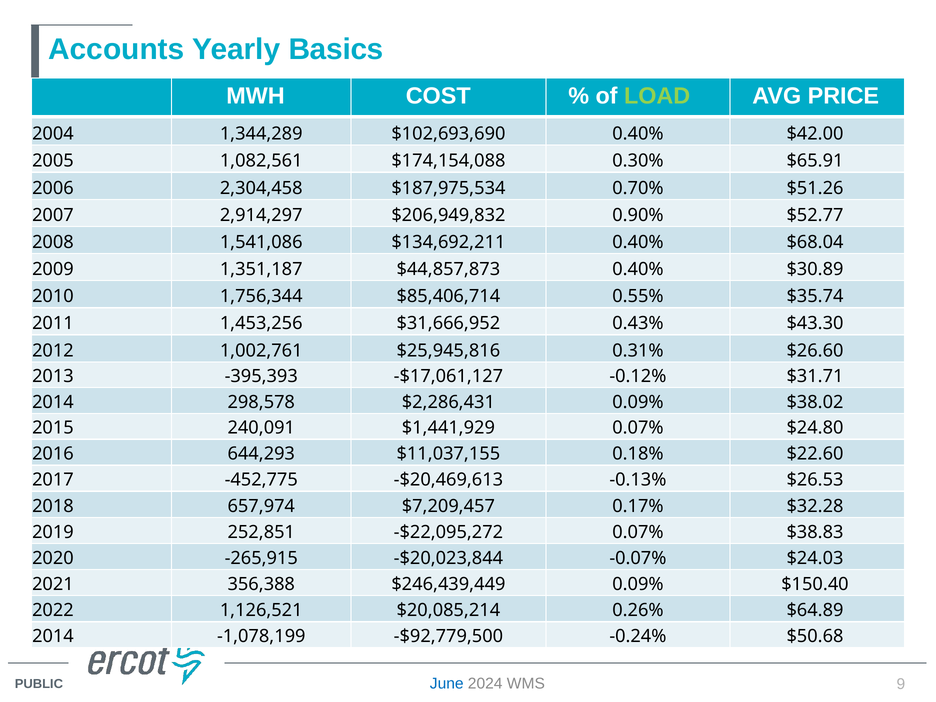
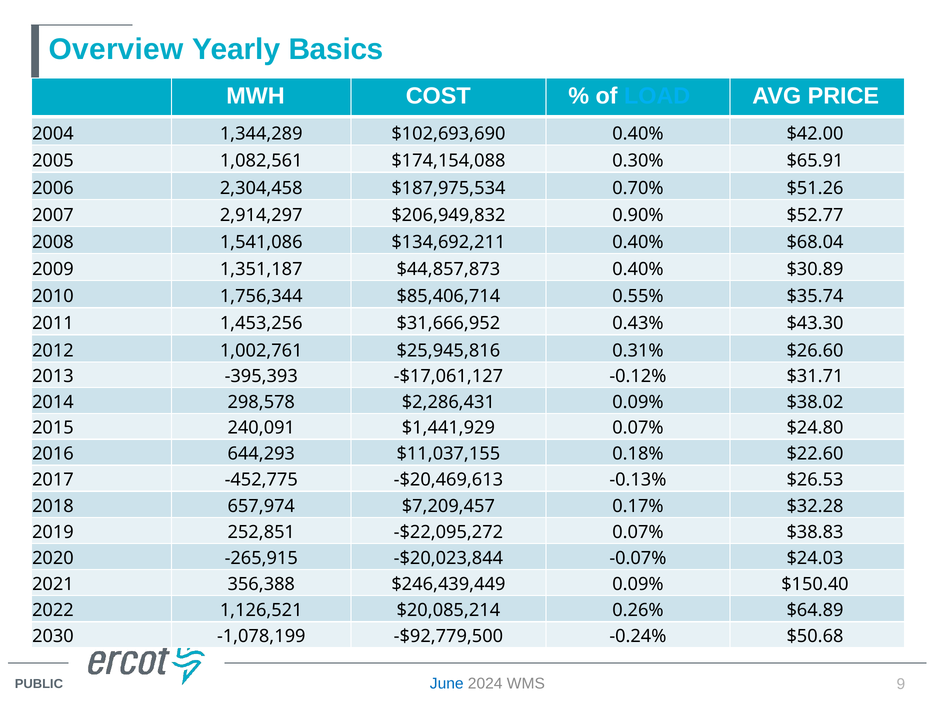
Accounts: Accounts -> Overview (116, 50)
LOAD colour: light green -> light blue (657, 96)
2014: 2014 -> 2030 (53, 636)
